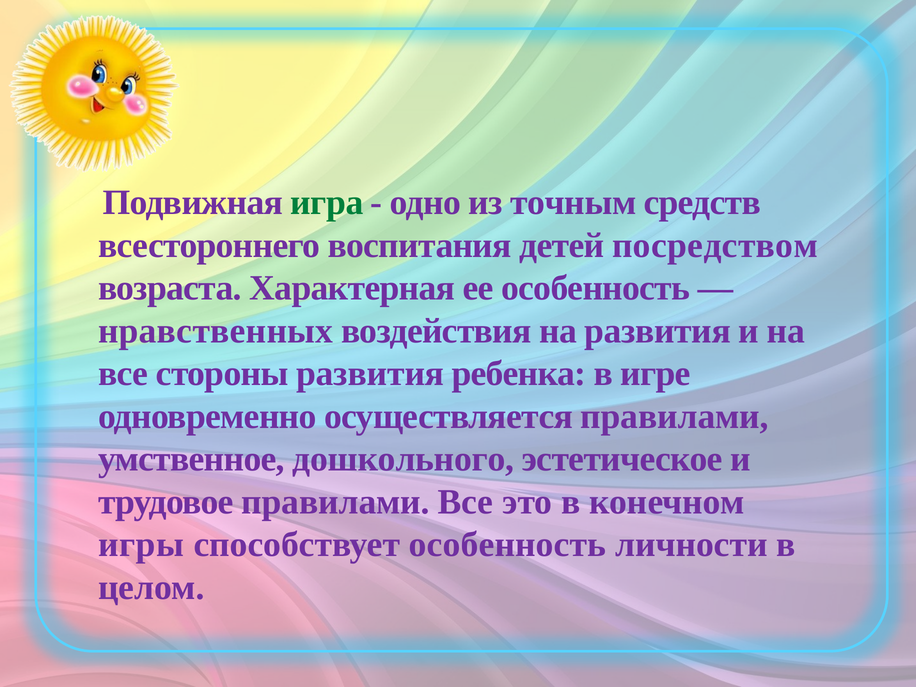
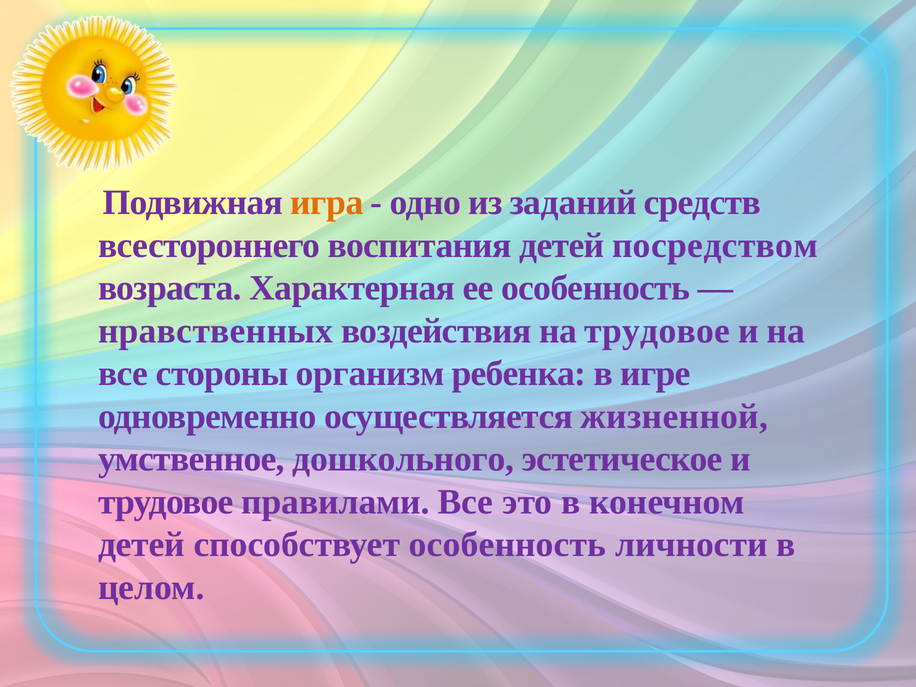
игра colour: green -> orange (327, 203)
точным: точным -> заданий (573, 203)
на развития: развития -> трудовое (657, 331)
стороны развития: развития -> организм (370, 374)
осуществляется правилами: правилами -> жизненной (674, 416)
игры: игры -> детей (141, 545)
